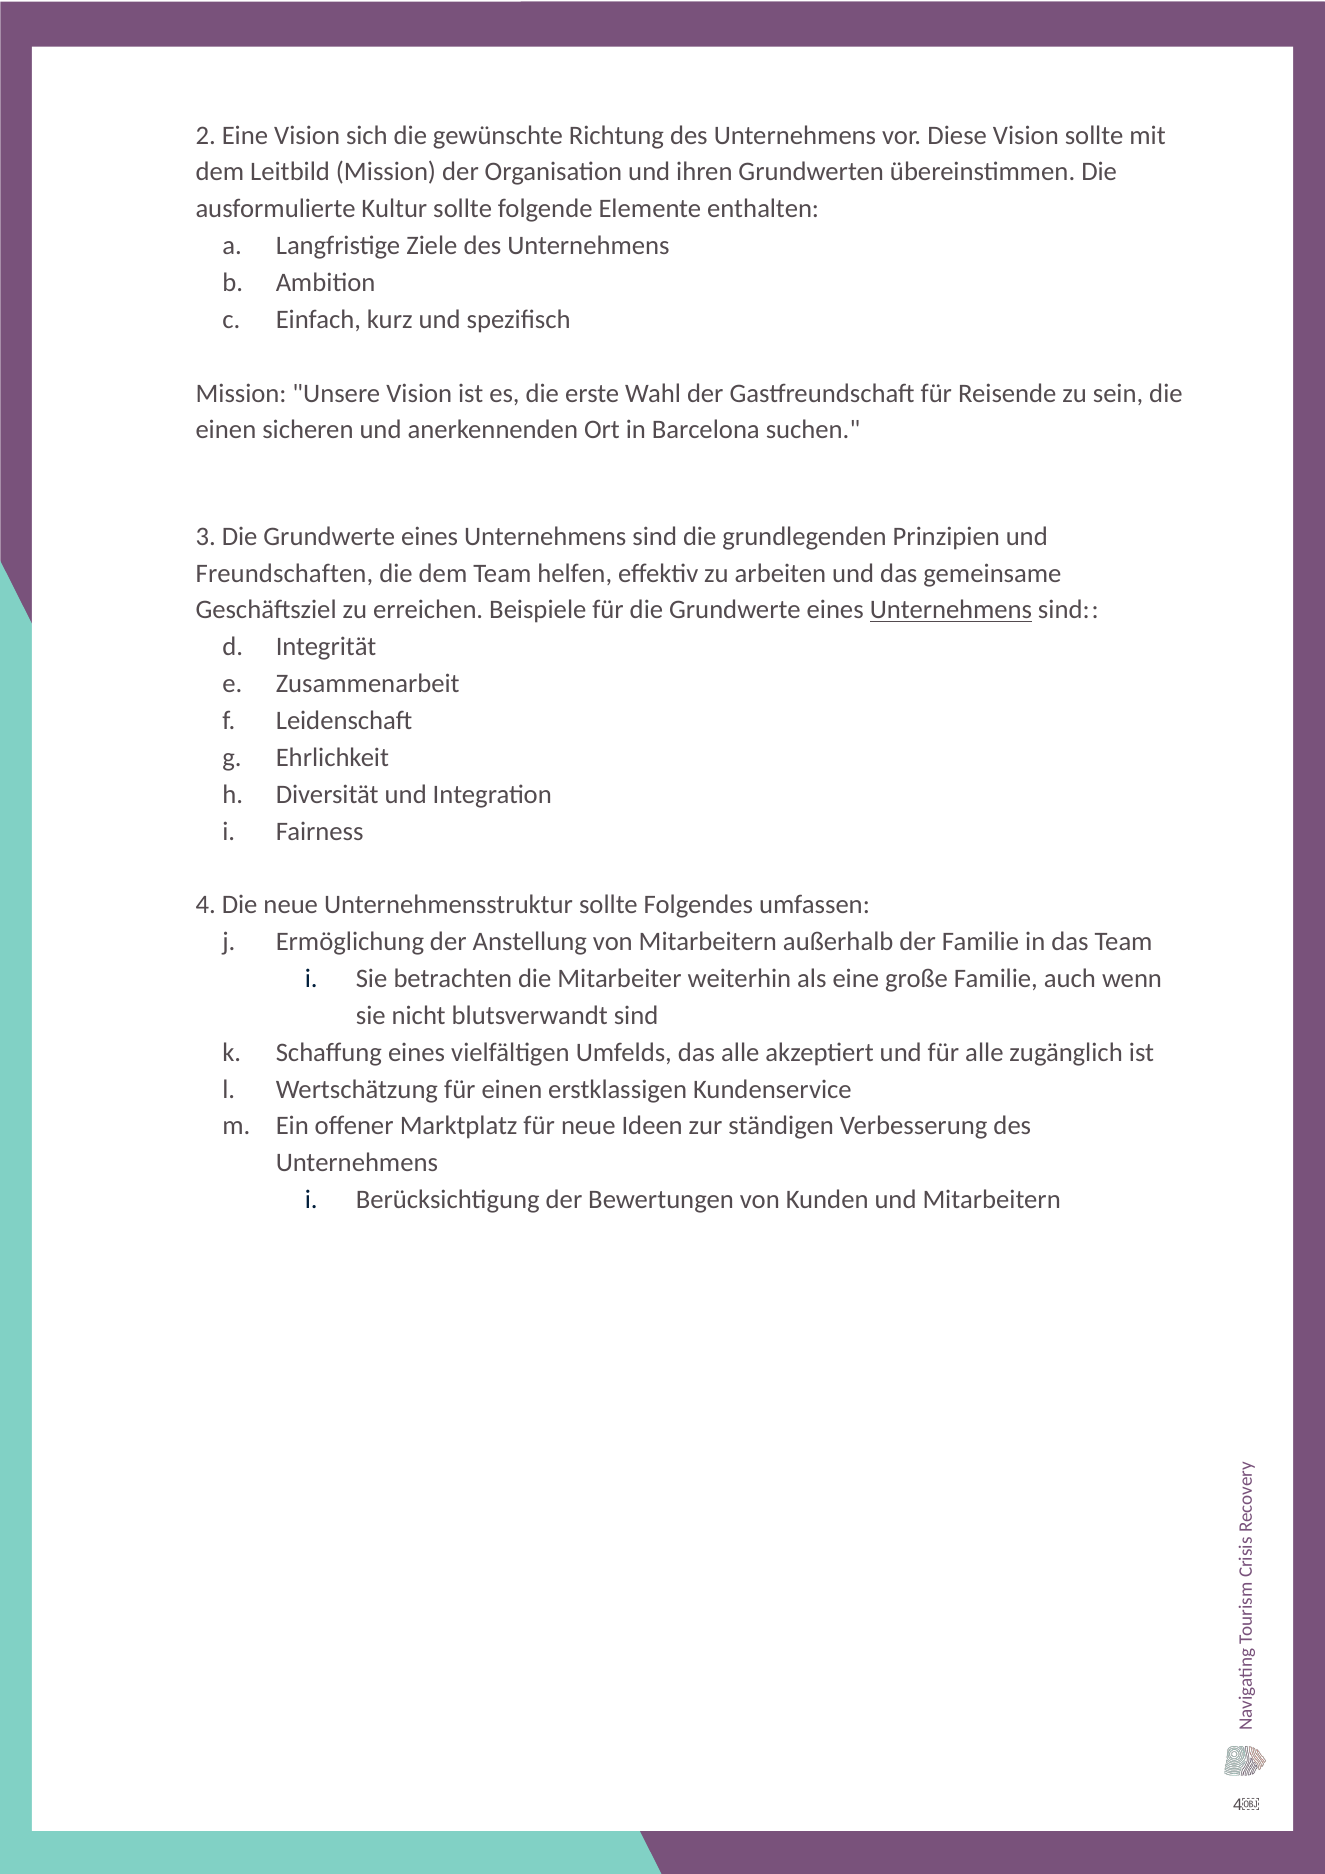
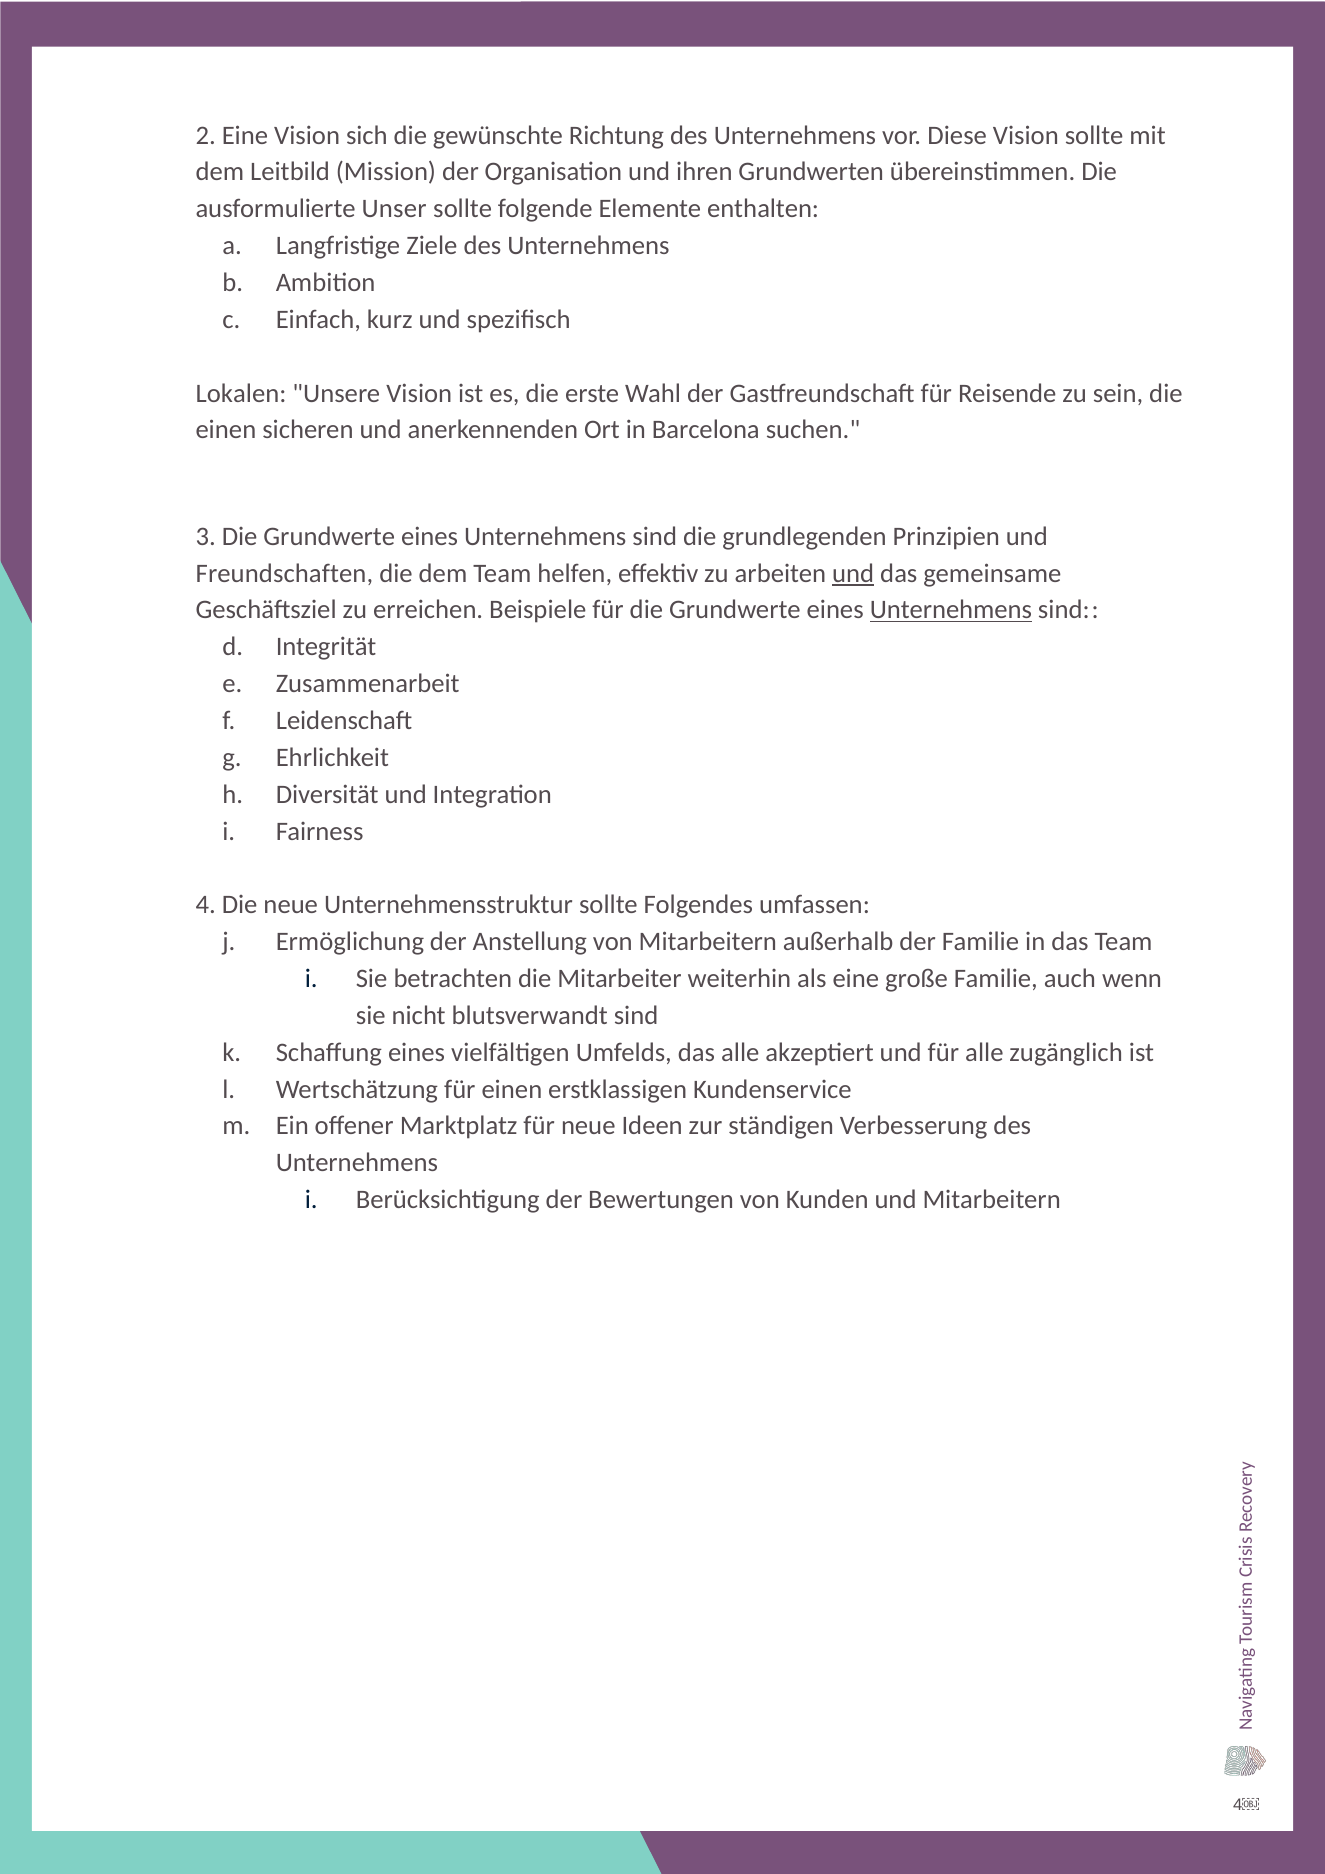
Kultur: Kultur -> Unser (394, 209)
Mission: Mission -> Lokalen (241, 393)
und underline: none -> present (853, 573)
